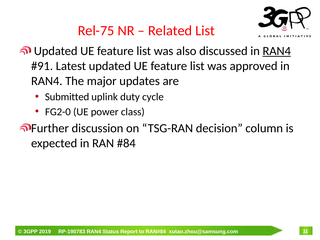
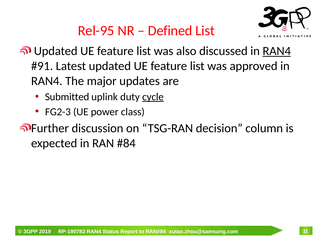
Rel-75: Rel-75 -> Rel-95 (96, 31)
Related: Related -> Defined (170, 31)
cycle underline: none -> present (153, 97)
FG2-0: FG2-0 -> FG2-3 (58, 112)
